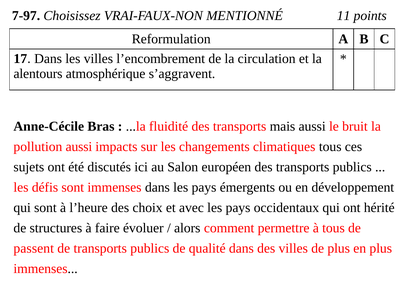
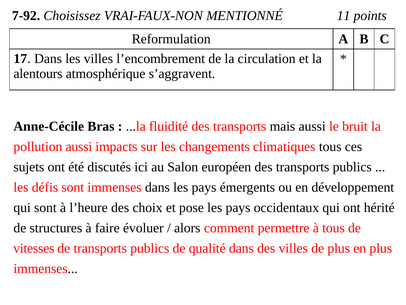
7-97: 7-97 -> 7-92 (26, 16)
avec: avec -> pose (191, 207)
passent: passent -> vitesses (34, 248)
